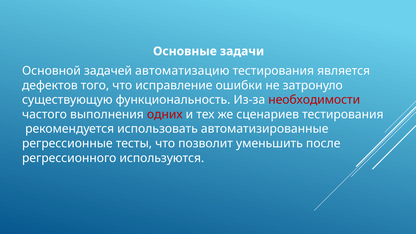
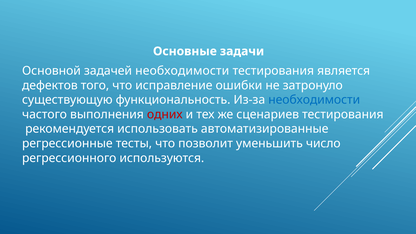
задачей автоматизацию: автоматизацию -> необходимости (182, 71)
необходимости colour: red -> blue (314, 100)
после: после -> число (323, 143)
